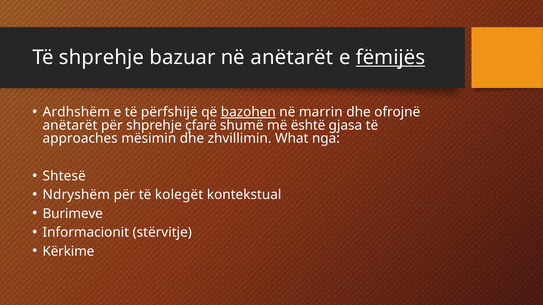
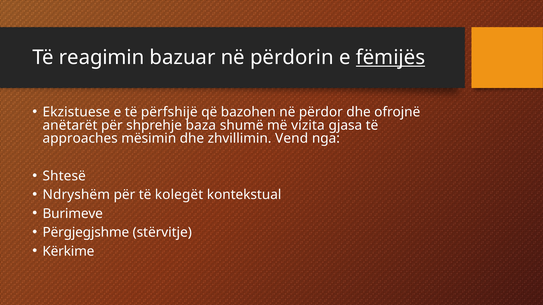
Të shprehje: shprehje -> reagimin (102, 57)
në anëtarët: anëtarët -> përdorin (292, 57)
Ardhshëm: Ardhshëm -> Ekzistuese (76, 112)
bazohen underline: present -> none (248, 112)
marrin: marrin -> përdor (321, 112)
çfarë: çfarë -> baza (201, 125)
është: është -> vizita (308, 125)
What: What -> Vend (292, 139)
Informacionit: Informacionit -> Përgjegjshme (86, 233)
